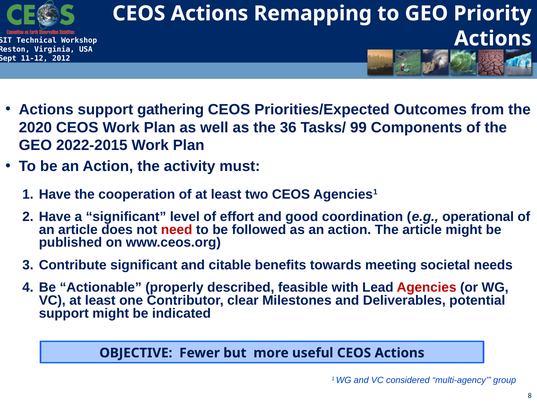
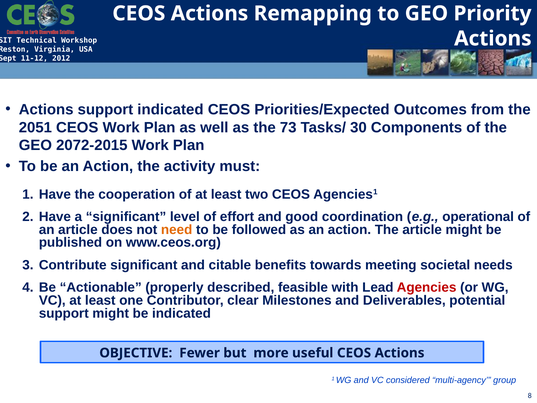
support gathering: gathering -> indicated (170, 109)
2020: 2020 -> 2051 (35, 127)
36: 36 -> 73 (288, 127)
99: 99 -> 30 (358, 127)
2022-2015: 2022-2015 -> 2072-2015 (92, 145)
need colour: red -> orange (177, 230)
